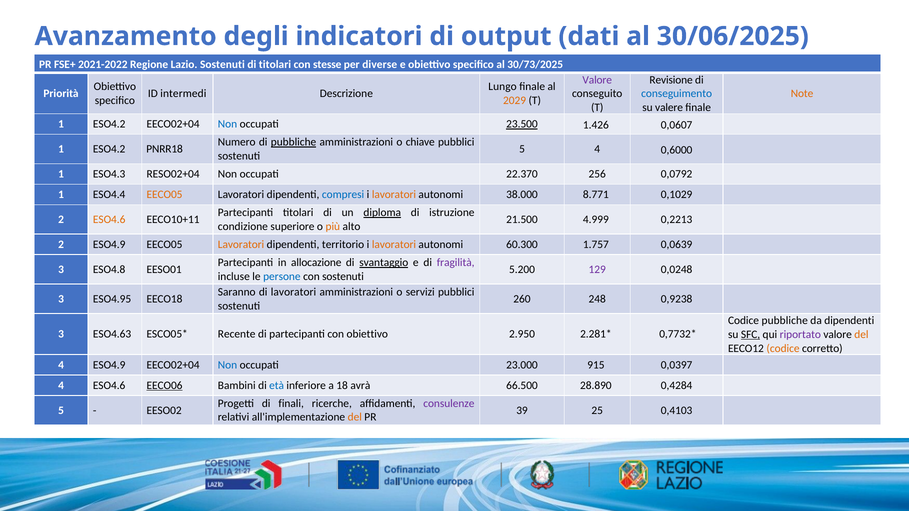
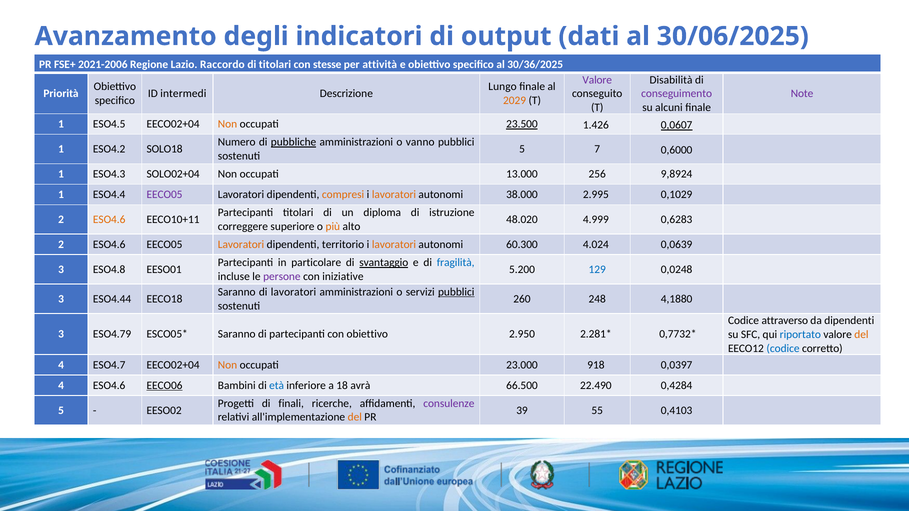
2021-2022: 2021-2022 -> 2021-2006 (103, 65)
Lazio Sostenuti: Sostenuti -> Raccordo (222, 65)
diverse: diverse -> attività (380, 65)
30/73/2025: 30/73/2025 -> 30/36/2025 (535, 65)
Revisione: Revisione -> Disabilità (671, 80)
Note colour: orange -> purple (802, 93)
conseguimento colour: blue -> purple (677, 94)
valere: valere -> alcuni (669, 108)
ESO4.2: ESO4.2 -> ESO4.5 (109, 124)
Non colour: blue -> orange (227, 124)
0,0607 underline: none -> present (677, 125)
chiave: chiave -> vanno (420, 142)
PNRR18: PNRR18 -> SOLO18 (165, 149)
5 4: 4 -> 7 (597, 149)
RESO02+04: RESO02+04 -> SOLO02+04 (173, 174)
22.370: 22.370 -> 13.000 (522, 174)
0,0792: 0,0792 -> 9,8924 (677, 174)
EECO05 colour: orange -> purple (165, 195)
compresi colour: blue -> orange (343, 195)
8.771: 8.771 -> 2.995 (596, 195)
diploma underline: present -> none (382, 213)
21.500: 21.500 -> 48.020 (522, 220)
0,2213: 0,2213 -> 0,6283 (677, 220)
condizione: condizione -> correggere (243, 227)
ESO4.9: ESO4.9 -> ESO4.6 (109, 245)
1.757: 1.757 -> 4.024 (596, 245)
allocazione: allocazione -> particolare (316, 263)
fragilità colour: purple -> blue (456, 263)
129 colour: purple -> blue (597, 270)
persone colour: blue -> purple (282, 277)
con sostenuti: sostenuti -> iniziative (343, 277)
pubblici underline: none -> present (456, 292)
ESO4.95: ESO4.95 -> ESO4.44 (112, 299)
0,9238: 0,9238 -> 4,1880 (677, 299)
Codice pubbliche: pubbliche -> attraverso (785, 321)
ESO4.63: ESO4.63 -> ESO4.79 (112, 334)
Recente: Recente -> Saranno (237, 334)
SFC underline: present -> none (751, 335)
riportato colour: purple -> blue (800, 335)
codice colour: orange -> blue (783, 348)
4 ESO4.9: ESO4.9 -> ESO4.7 (109, 365)
Non colour: blue -> orange (227, 365)
915: 915 -> 918 (596, 365)
28.890: 28.890 -> 22.490 (596, 386)
25: 25 -> 55 (597, 411)
